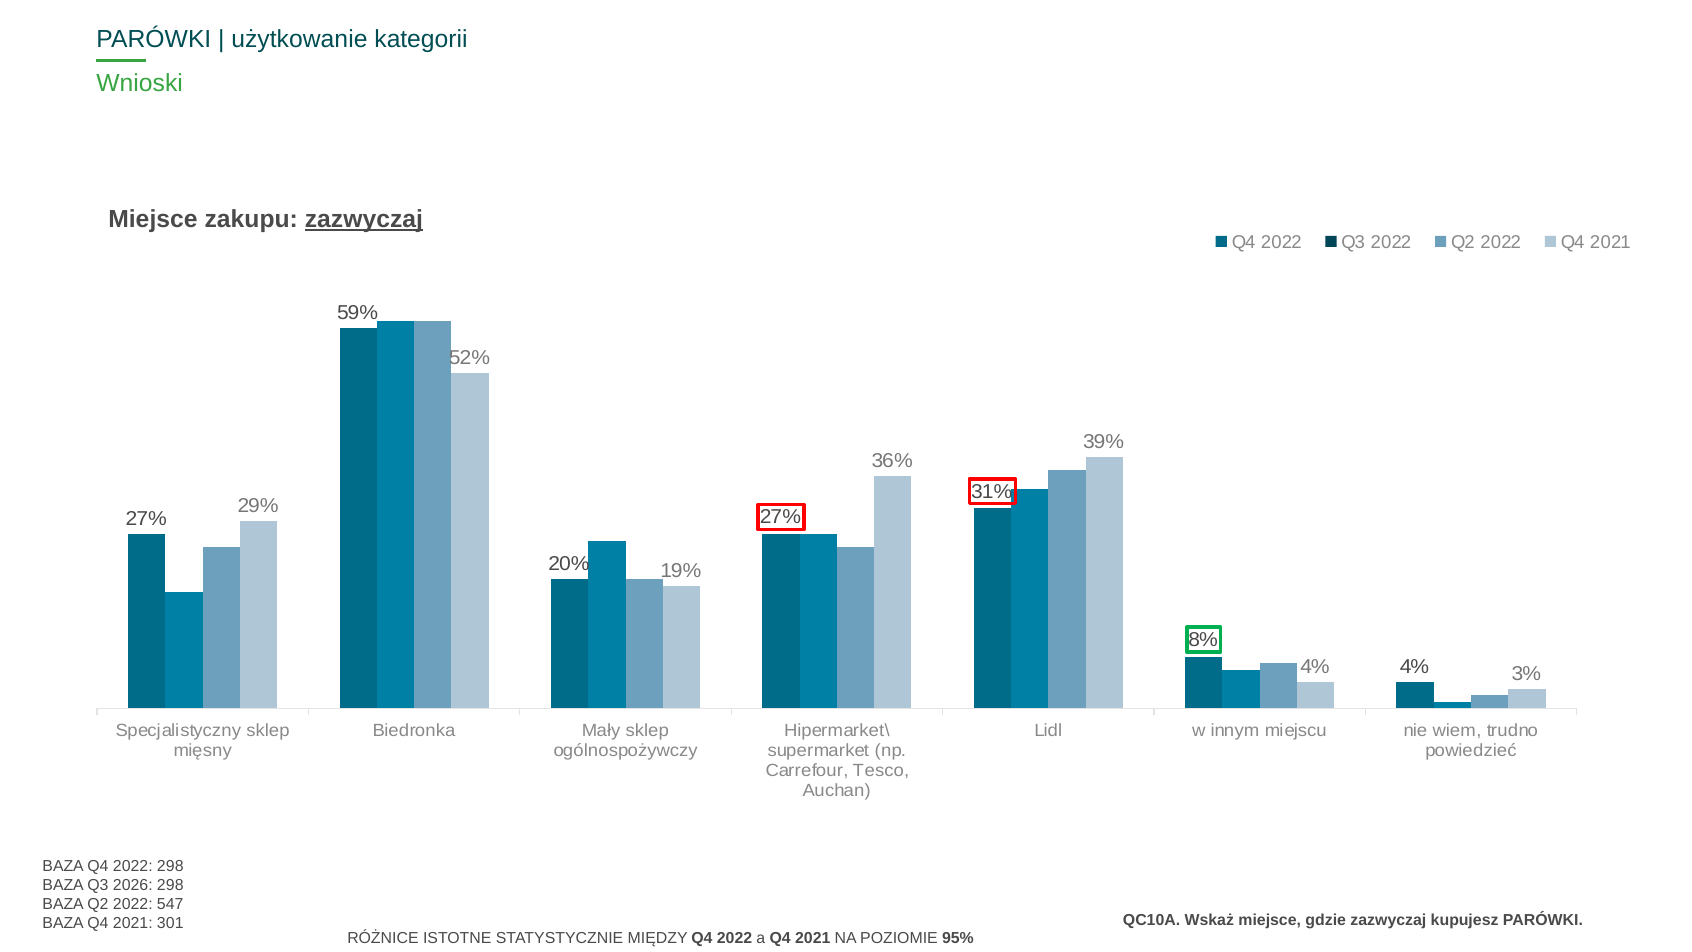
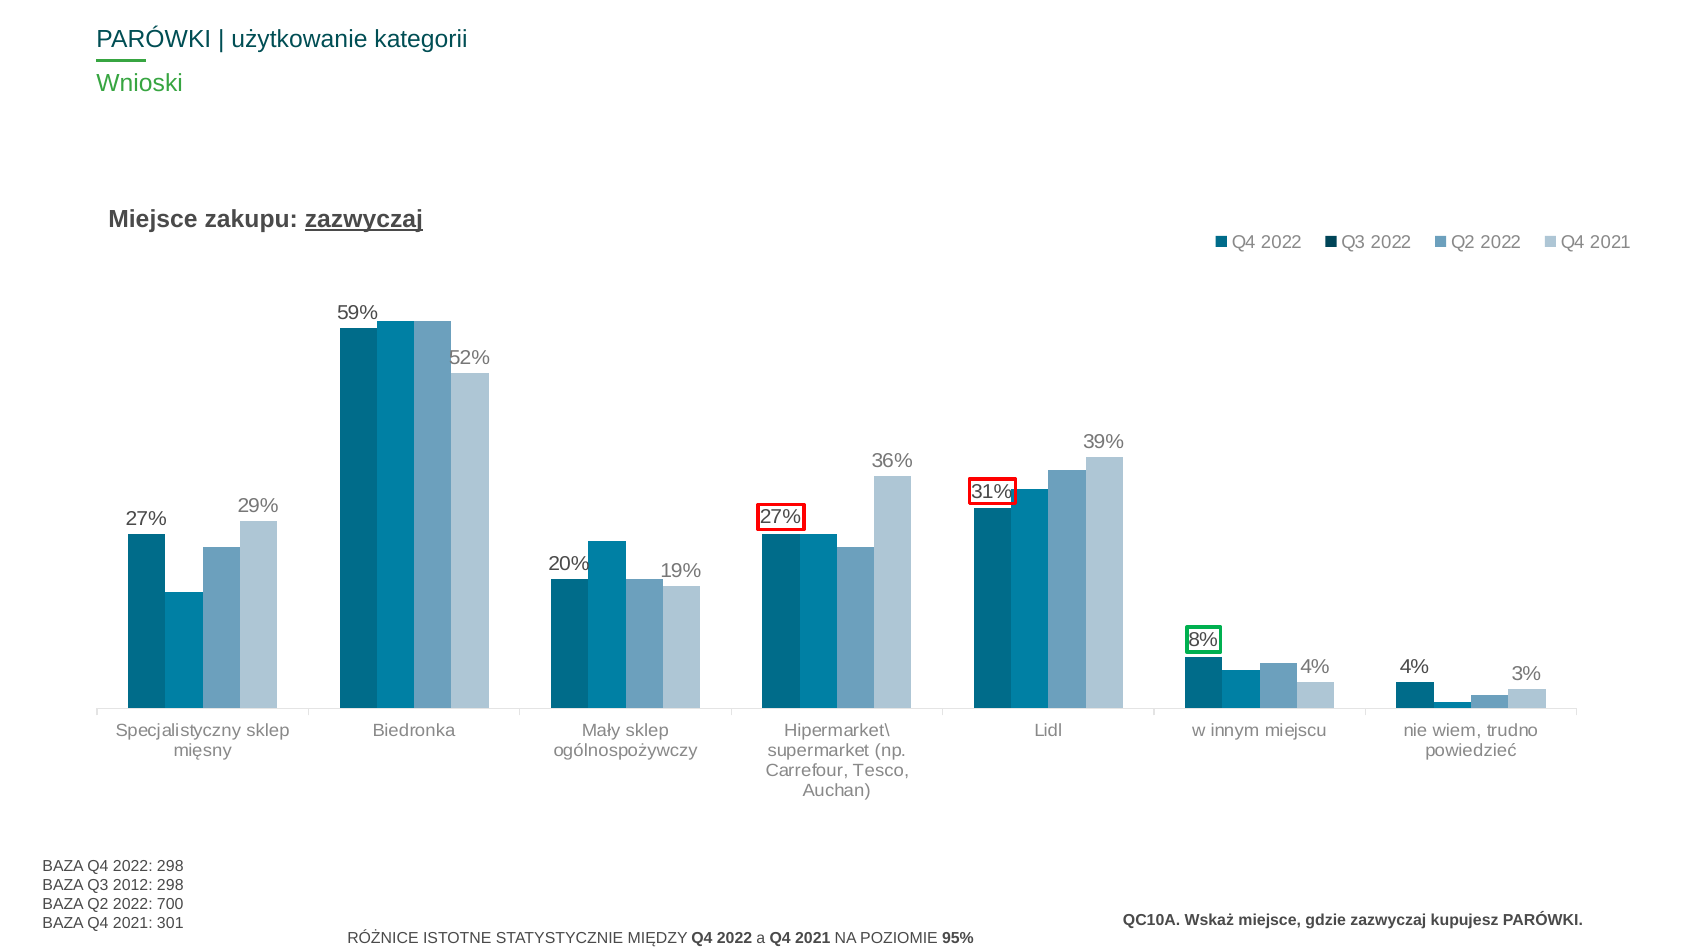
2026: 2026 -> 2012 (133, 885)
547: 547 -> 700 (170, 904)
